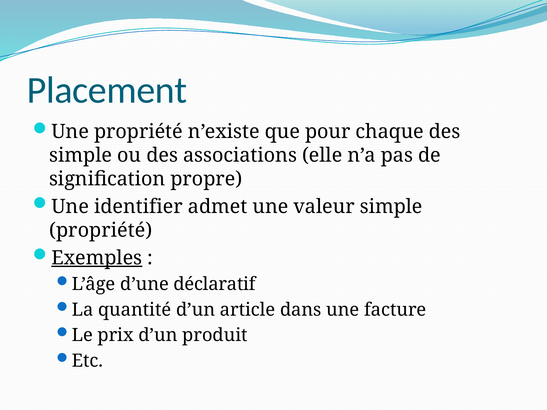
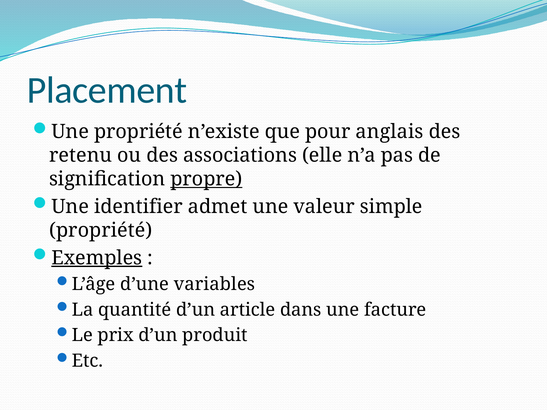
chaque: chaque -> anglais (390, 132)
simple: simple -> retenu (81, 155)
propre underline: none -> present (206, 179)
déclaratif: déclaratif -> variables (214, 284)
